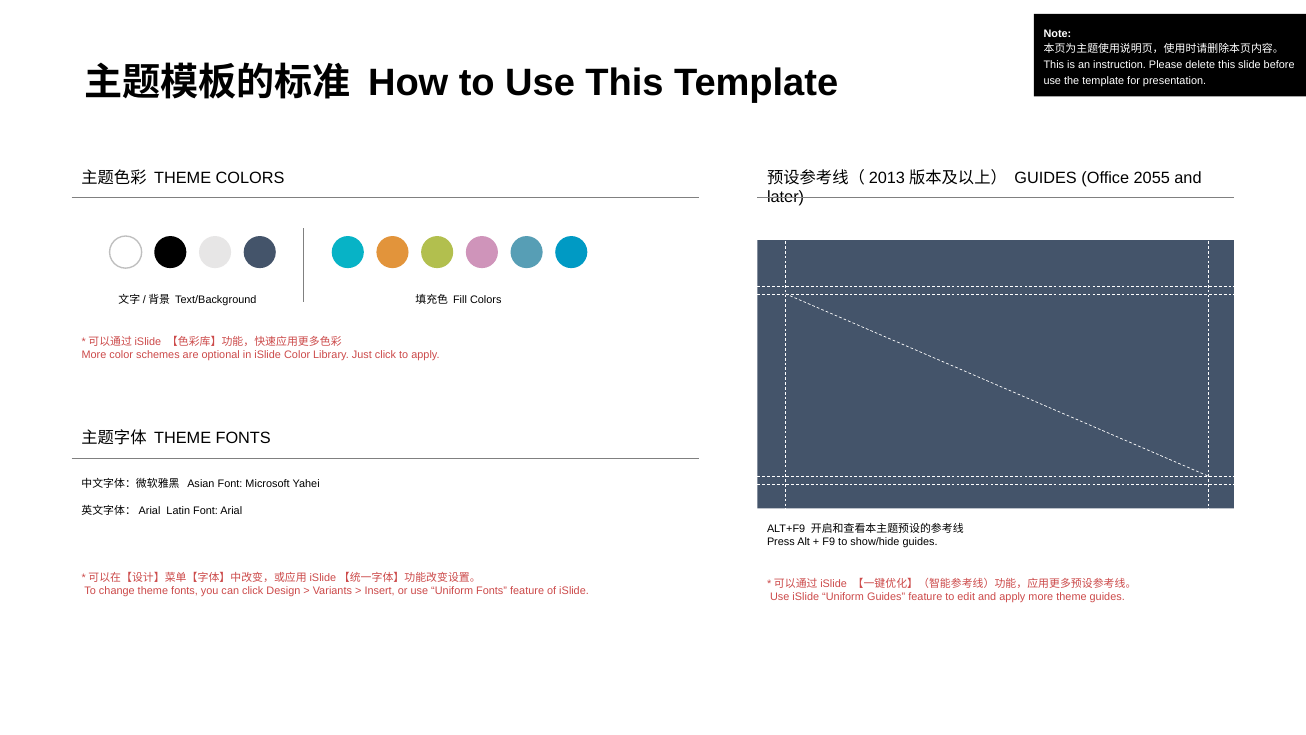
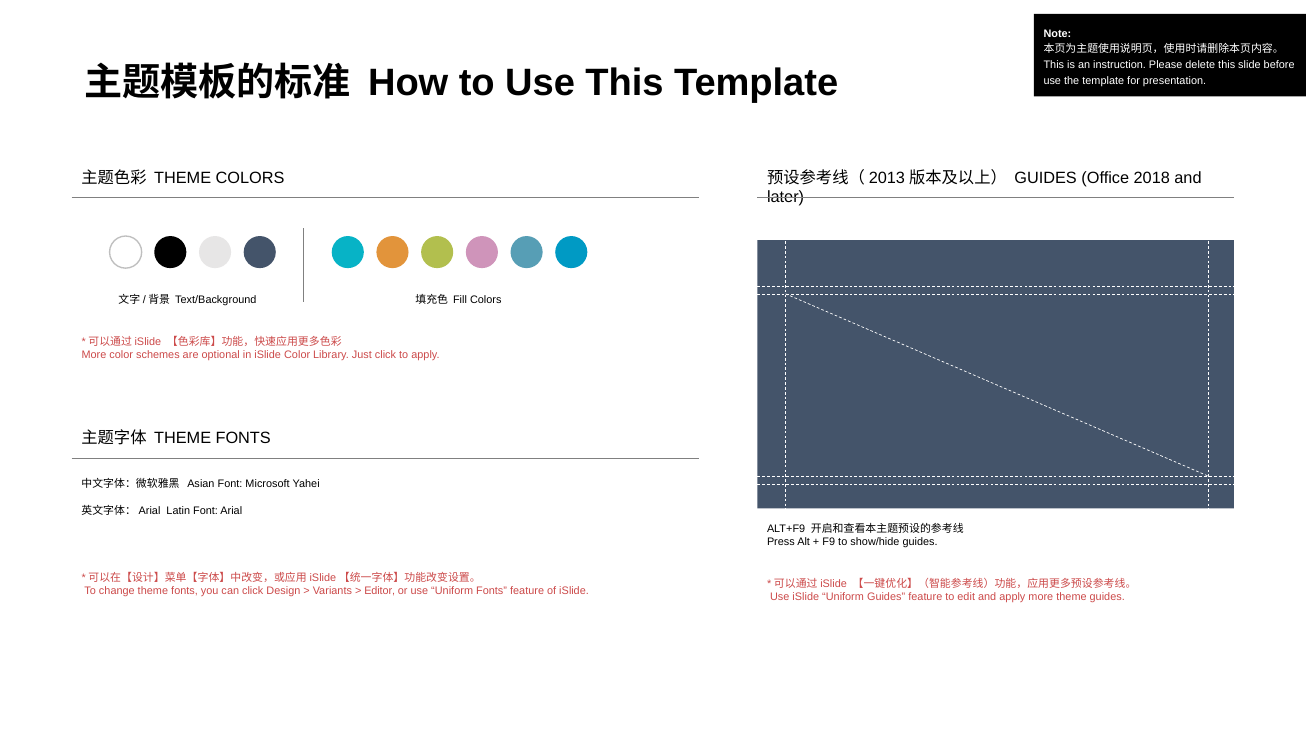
2055: 2055 -> 2018 (1152, 178)
Insert: Insert -> Editor (380, 590)
